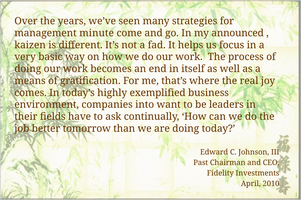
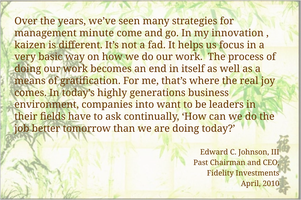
announced: announced -> innovation (238, 33)
exemplified: exemplified -> generations (158, 93)
